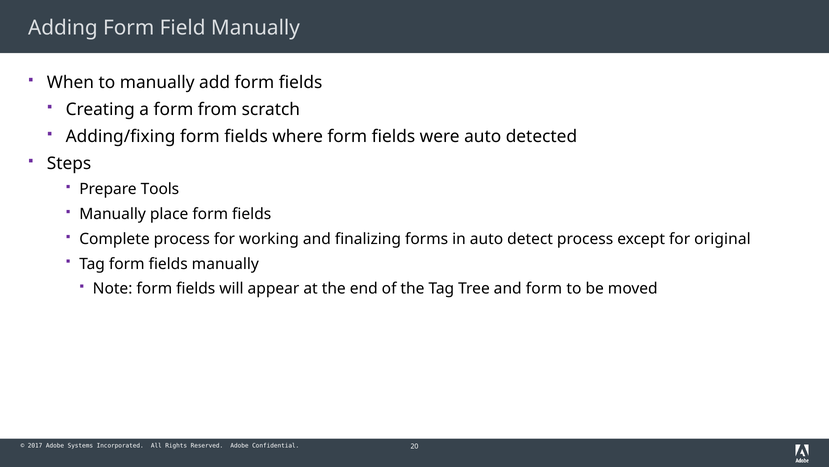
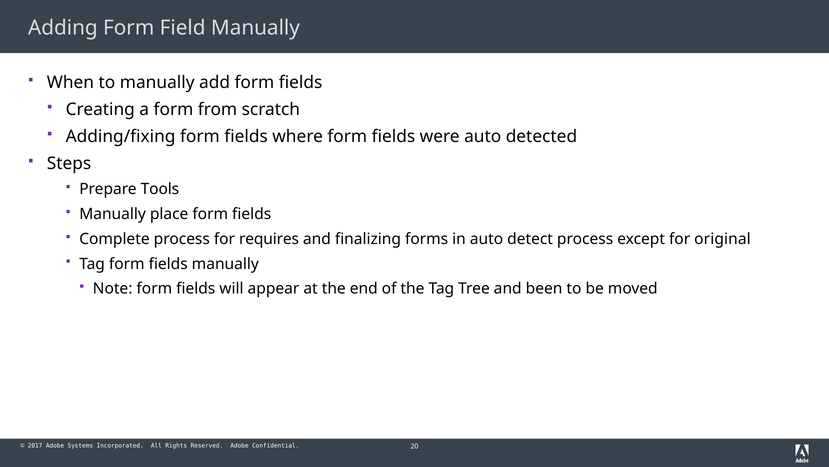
working: working -> requires (269, 239)
and form: form -> been (544, 288)
